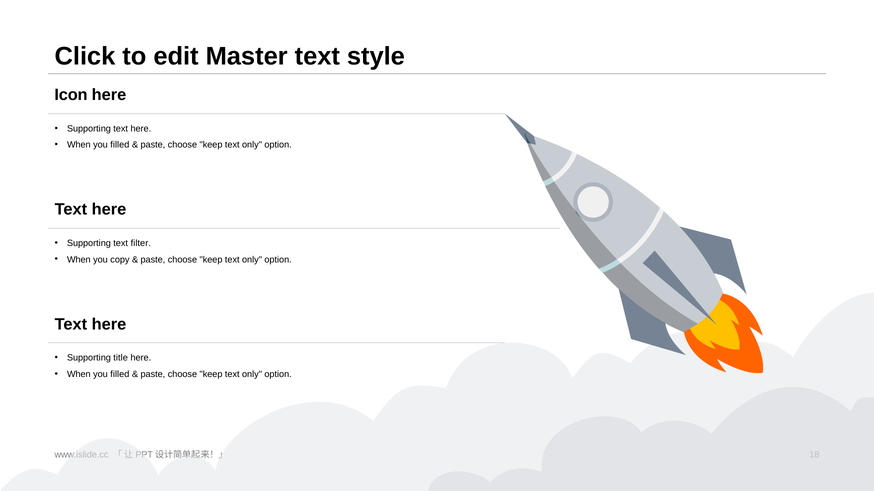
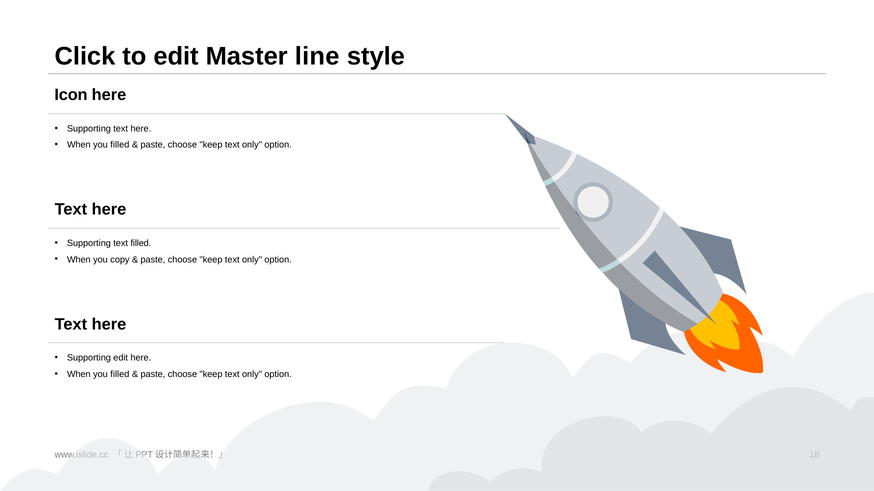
Master text: text -> line (317, 57)
text filter: filter -> filled (141, 244)
Supporting title: title -> edit (121, 358)
